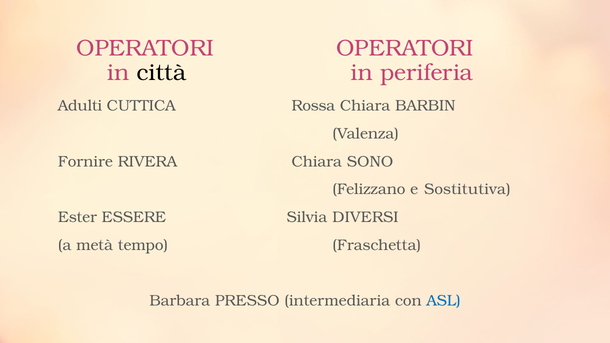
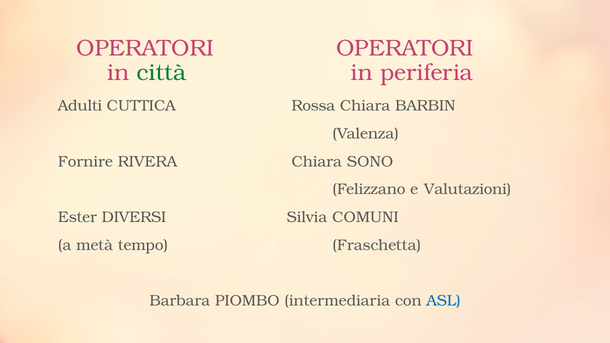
città colour: black -> green (162, 73)
Sostitutiva: Sostitutiva -> Valutazioni (468, 189)
ESSERE: ESSERE -> DIVERSI (134, 217)
DIVERSI: DIVERSI -> COMUNI (365, 217)
PRESSO: PRESSO -> PIOMBO (247, 301)
